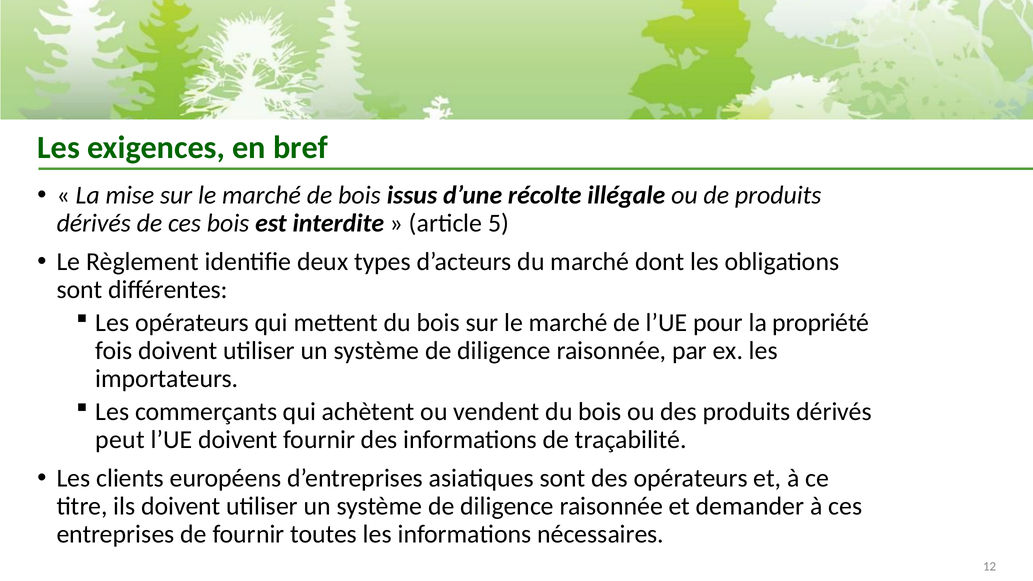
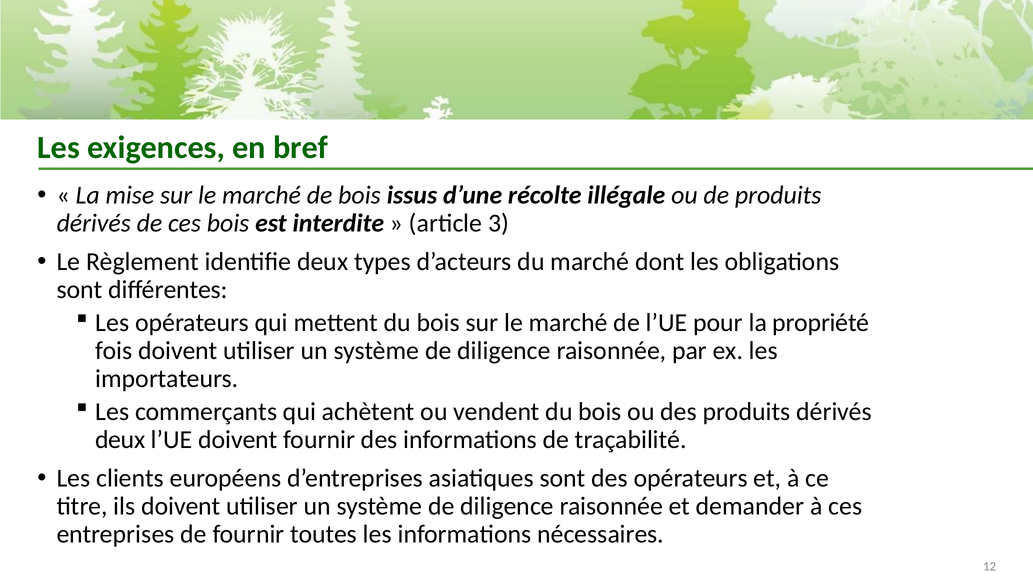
5: 5 -> 3 (498, 223)
peut: peut -> deux (120, 440)
